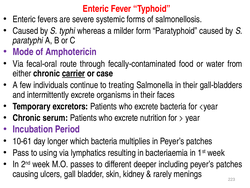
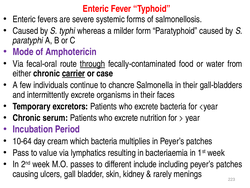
through underline: none -> present (92, 64)
treating: treating -> chancre (122, 85)
10-61: 10-61 -> 10-64 (22, 141)
longer: longer -> cream (58, 141)
using: using -> value (48, 152)
deeper: deeper -> include (145, 164)
